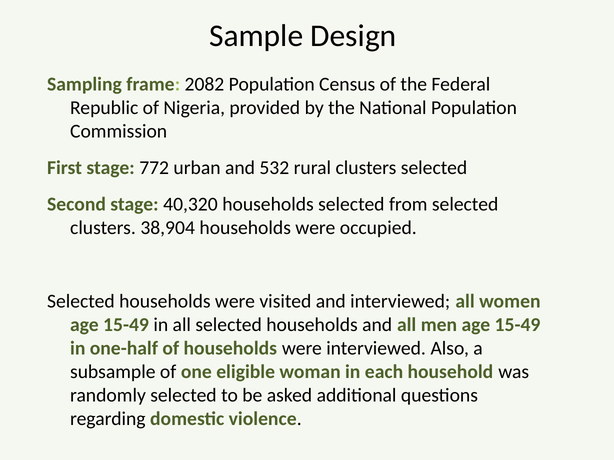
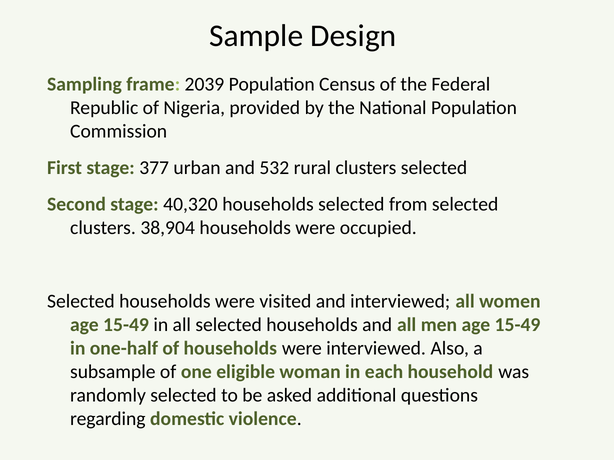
2082: 2082 -> 2039 (204, 84)
772: 772 -> 377 (154, 168)
